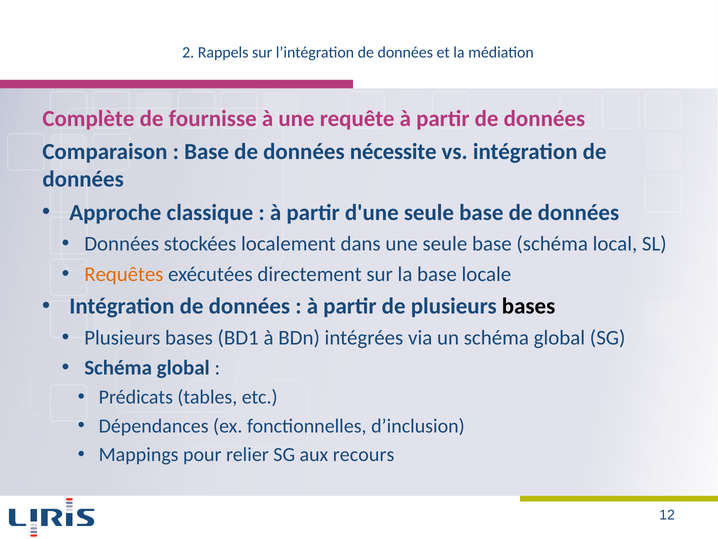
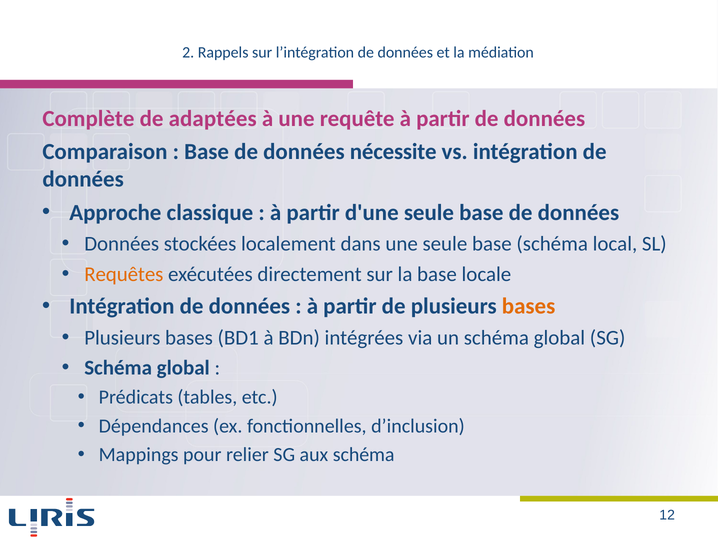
fournisse: fournisse -> adaptées (213, 119)
bases colour: black -> orange (529, 306)
aux recours: recours -> schéma (364, 454)
